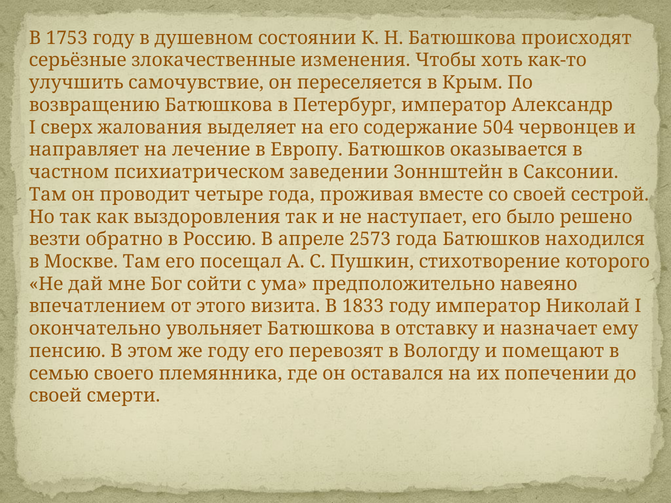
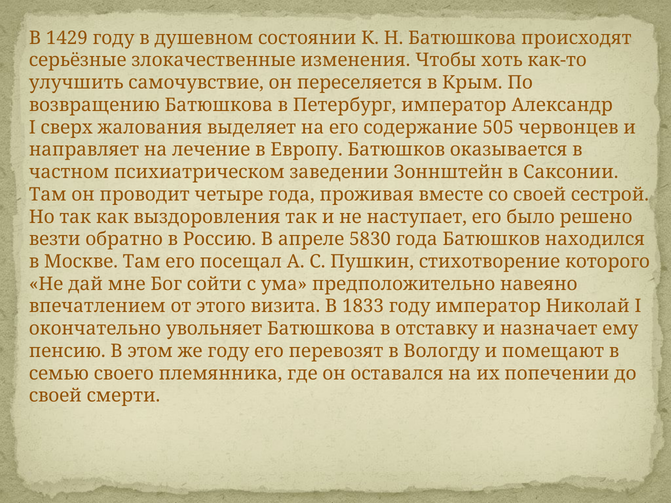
1753: 1753 -> 1429 (67, 38)
504: 504 -> 505 (498, 127)
2573: 2573 -> 5830 (370, 239)
